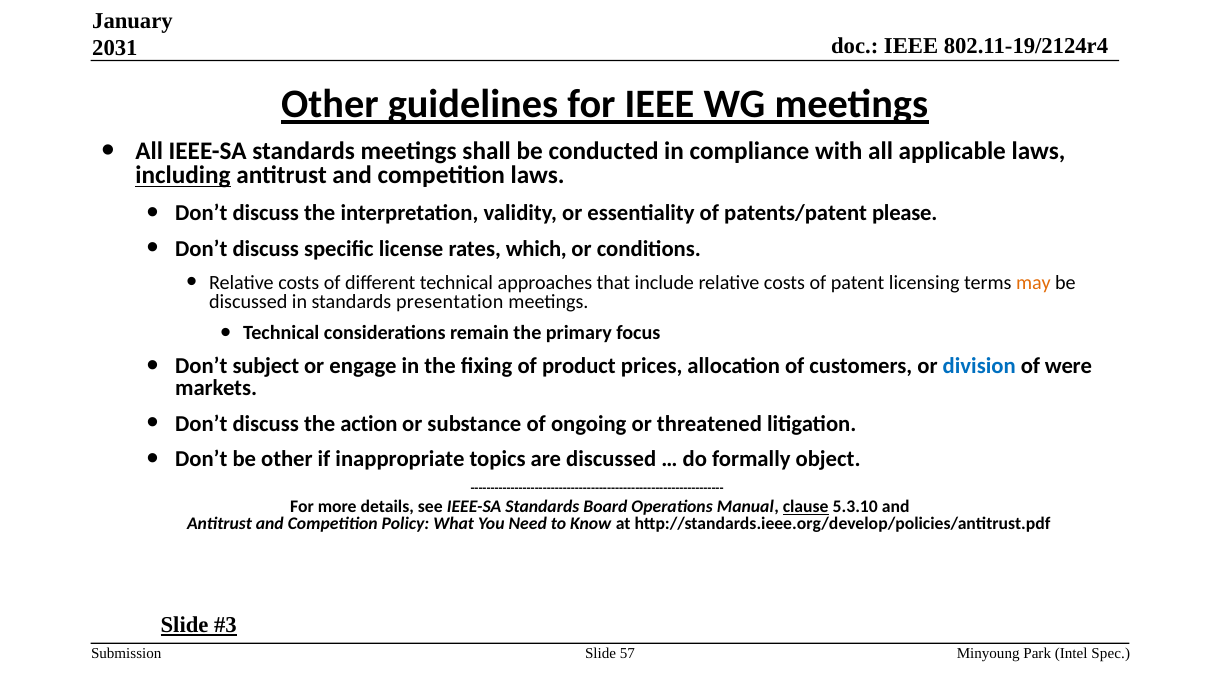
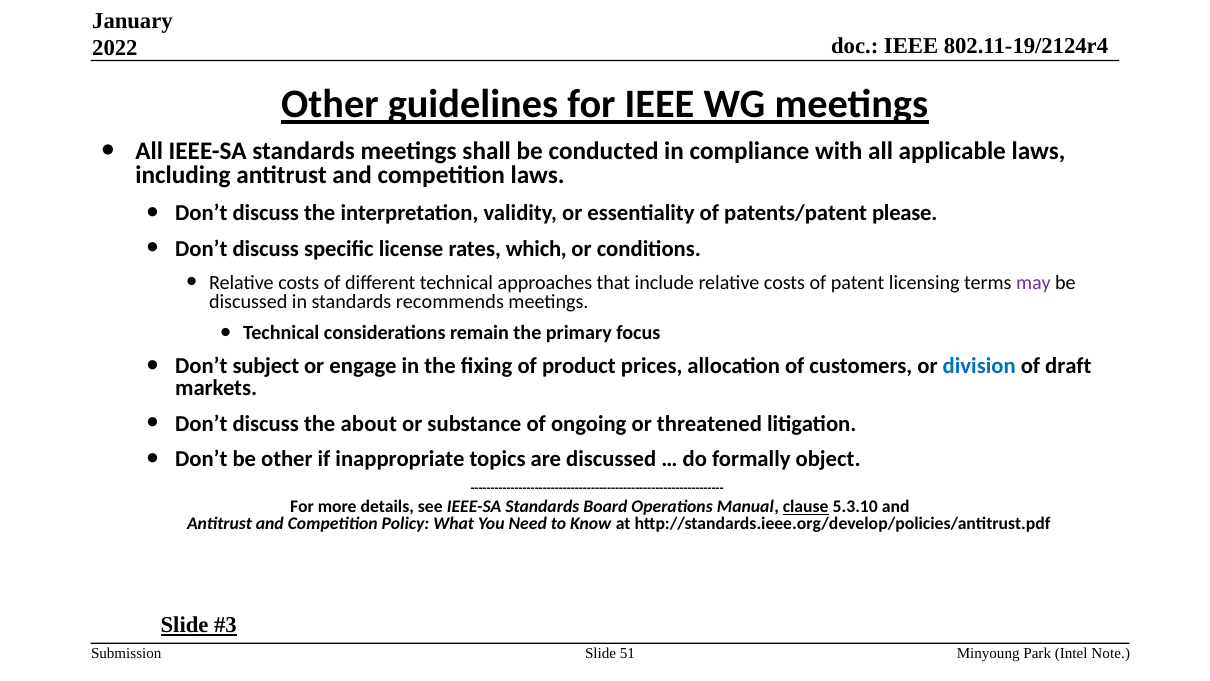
2031: 2031 -> 2022 (115, 48)
including underline: present -> none (183, 175)
may colour: orange -> purple (1033, 282)
presentation: presentation -> recommends (450, 302)
were: were -> draft (1068, 366)
action: action -> about (369, 423)
57: 57 -> 51 (627, 653)
Spec: Spec -> Note (1111, 653)
